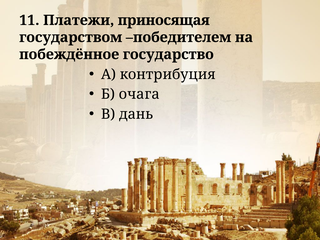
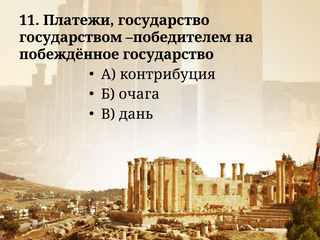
Платежи приносящая: приносящая -> государство (164, 20)
